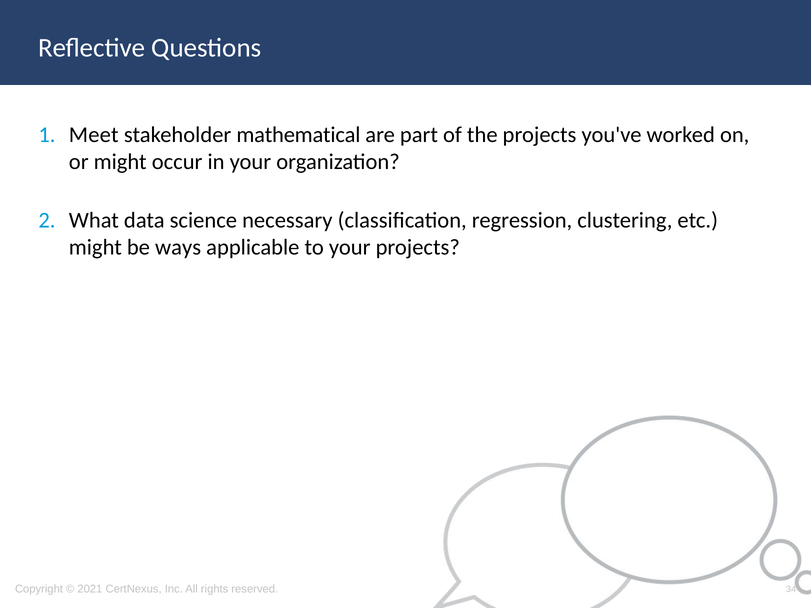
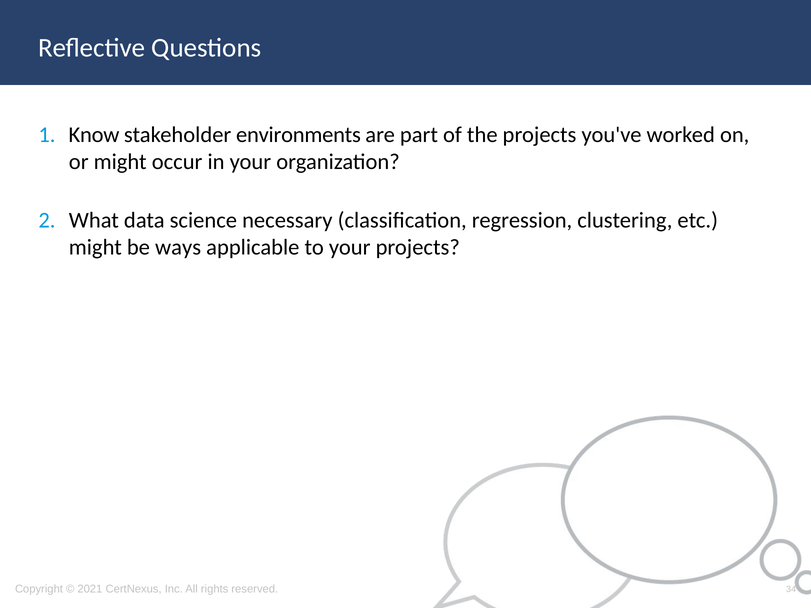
Meet: Meet -> Know (94, 135)
mathematical: mathematical -> environments (298, 135)
